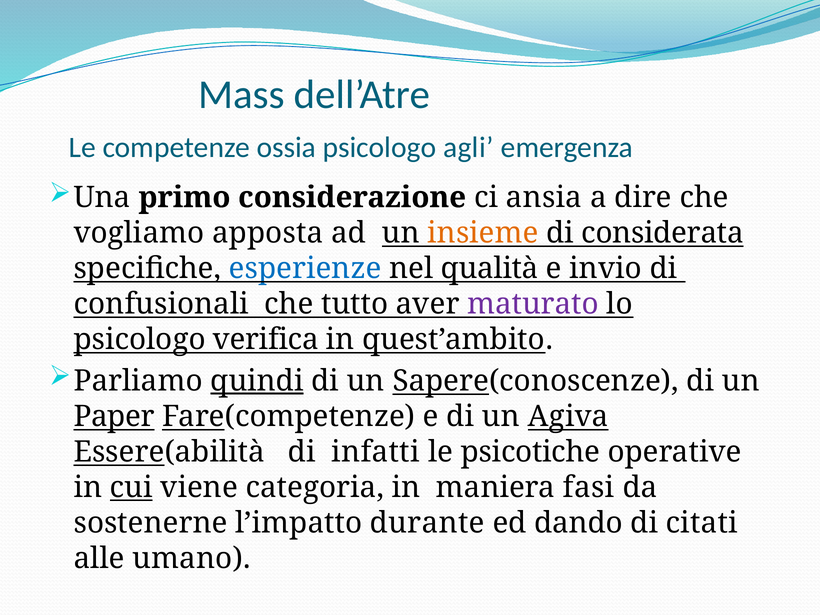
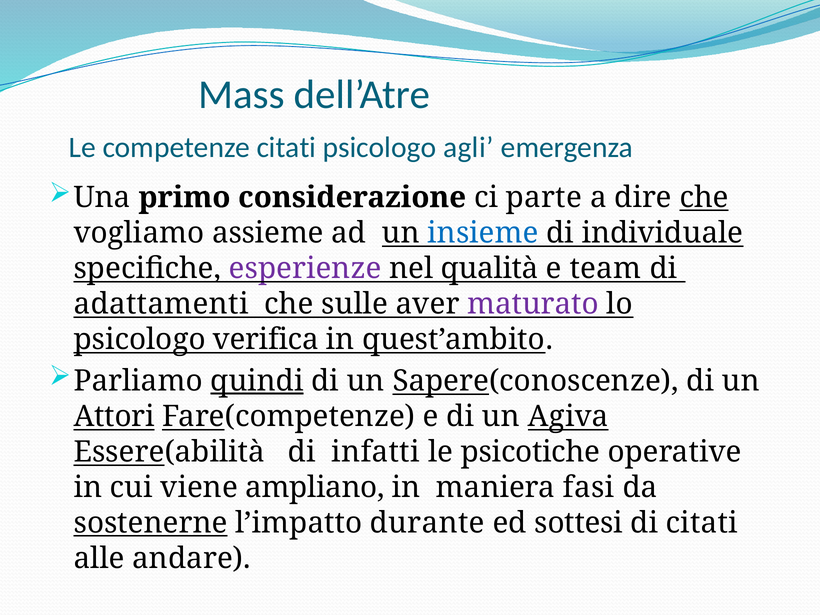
competenze ossia: ossia -> citati (286, 148)
ansia: ansia -> parte (544, 197)
che underline: none -> present (704, 197)
apposta: apposta -> assieme (268, 233)
insieme colour: orange -> blue (483, 233)
considerata: considerata -> individuale (662, 233)
esperienze colour: blue -> purple (305, 268)
invio: invio -> team (605, 268)
confusionali: confusionali -> adattamenti (161, 304)
tutto: tutto -> sulle (355, 304)
Paper: Paper -> Attori (114, 416)
cui underline: present -> none (131, 487)
categoria: categoria -> ampliano (315, 487)
sostenerne underline: none -> present (151, 523)
dando: dando -> sottesi (579, 523)
umano: umano -> andare (191, 558)
